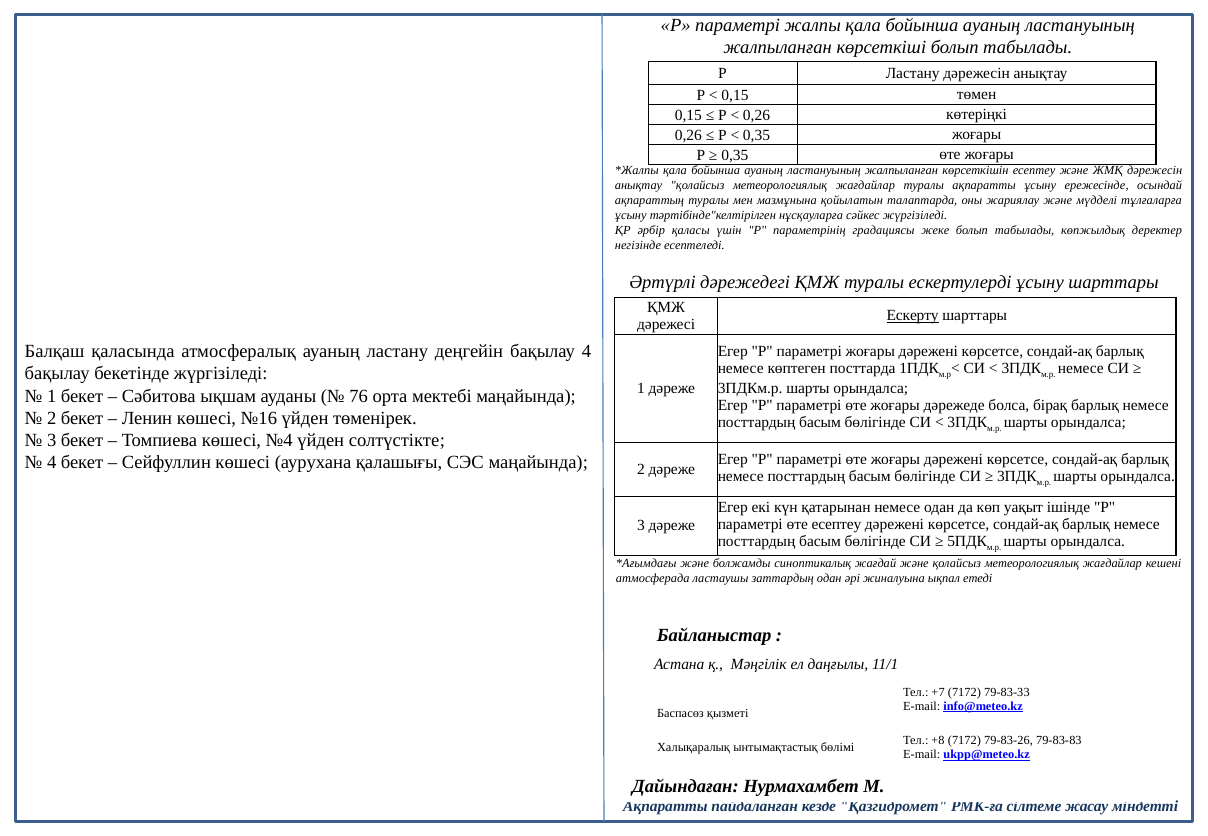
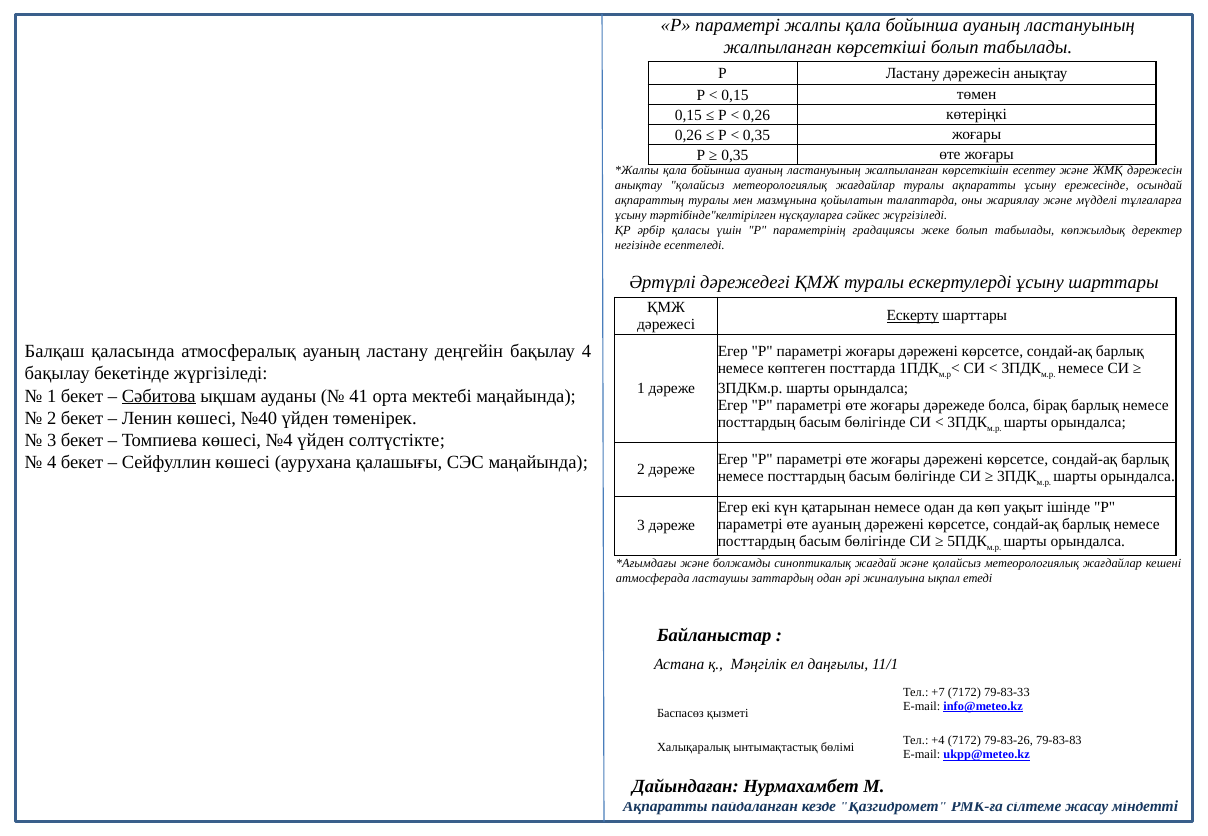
Сәбитова underline: none -> present (159, 396)
76: 76 -> 41 (359, 396)
№16: №16 -> №40 (259, 418)
өте есептеу: есептеу -> ауаның (836, 525)
+8: +8 -> +4 (938, 741)
